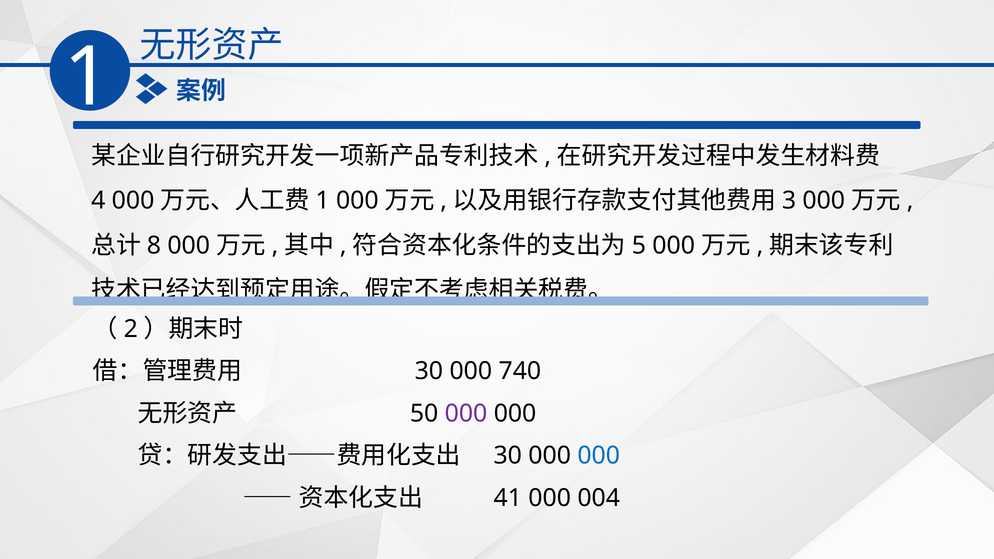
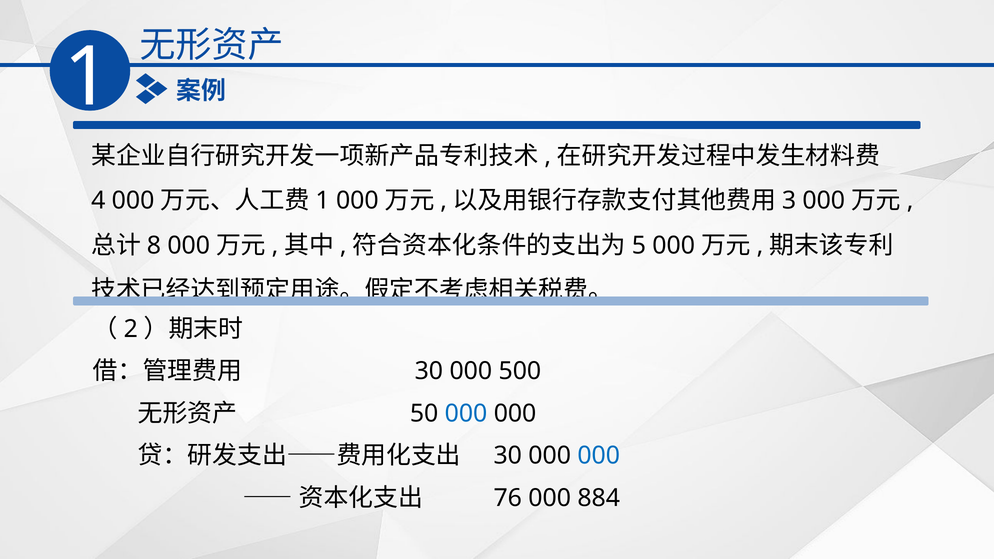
740: 740 -> 500 (520, 371)
000 colour: purple -> blue (466, 414)
41: 41 -> 76 (508, 498)
004: 004 -> 884 (599, 498)
